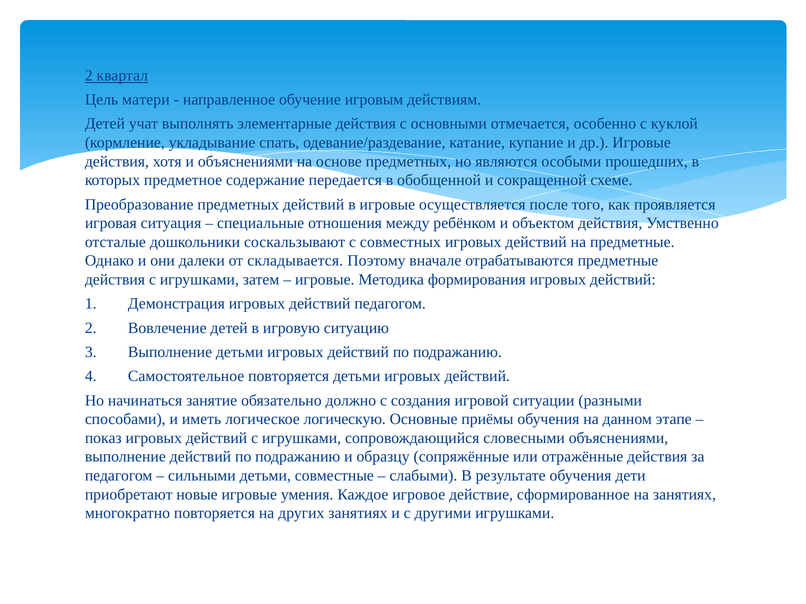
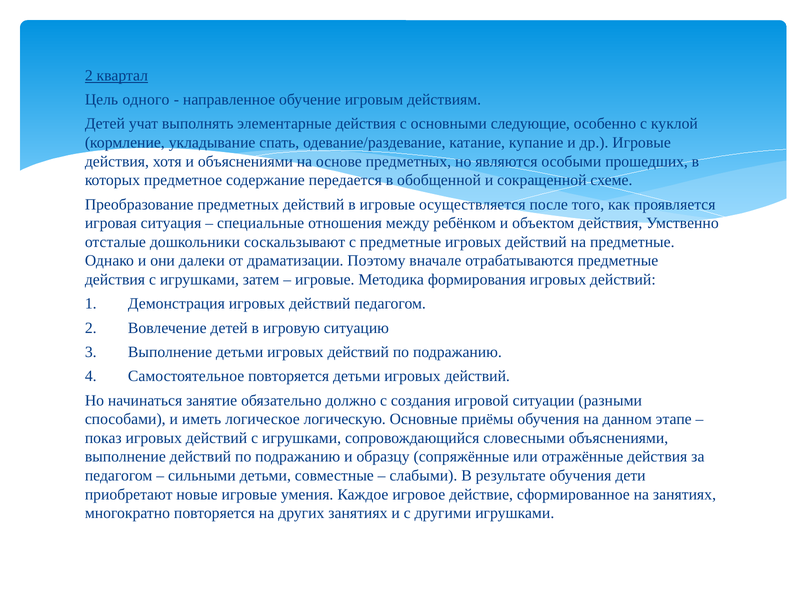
матери: матери -> одного (146, 100)
отмечается: отмечается -> следующие (530, 124)
с совместных: совместных -> предметные (400, 242)
складывается: складывается -> драматизации (295, 261)
